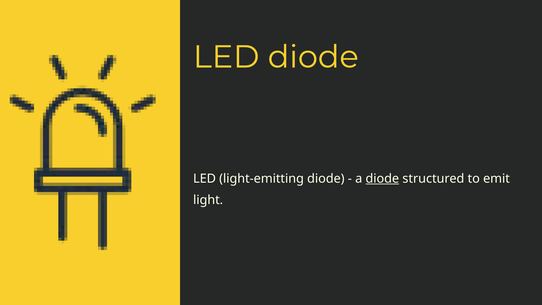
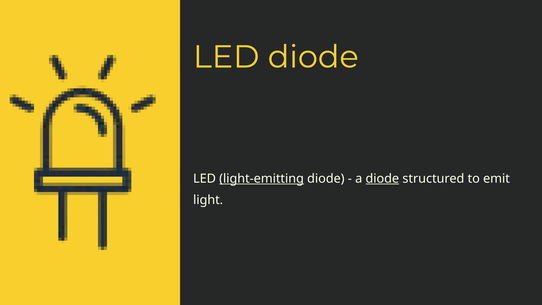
light-emitting underline: none -> present (262, 179)
